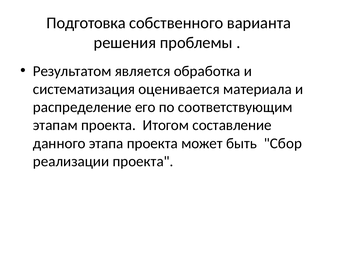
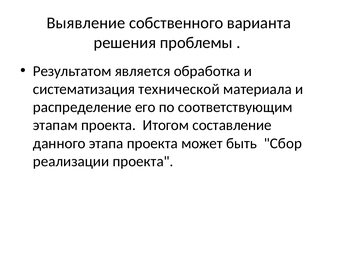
Подготовка: Подготовка -> Выявление (86, 23)
оценивается: оценивается -> технической (179, 89)
